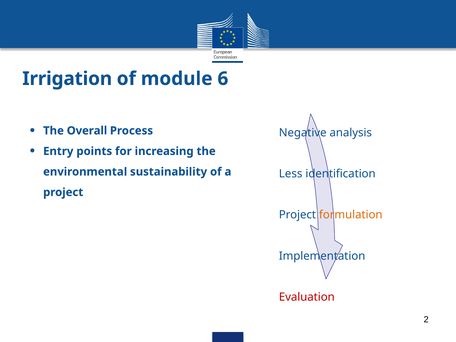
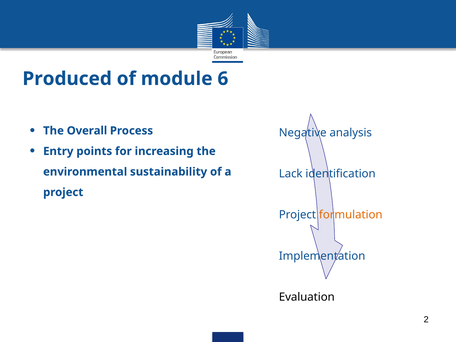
Irrigation: Irrigation -> Produced (67, 79)
Less: Less -> Lack (291, 174)
Evaluation colour: red -> black (307, 297)
